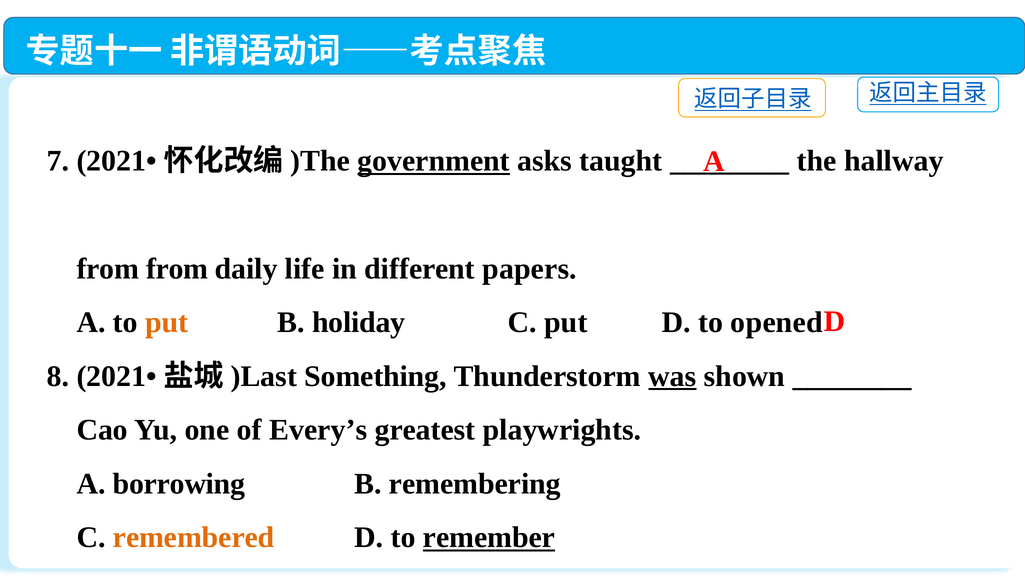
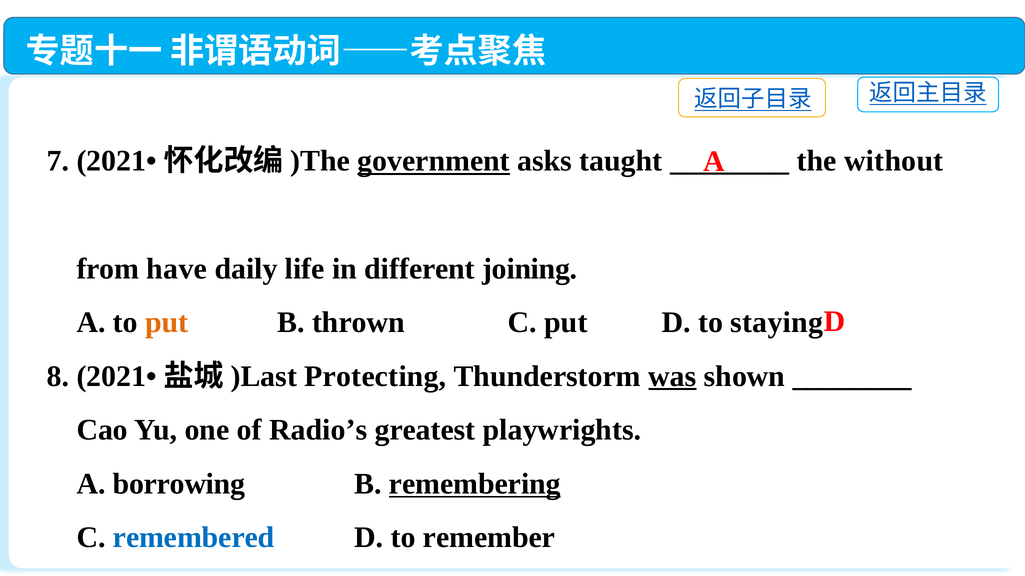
hallway: hallway -> without (894, 161)
from from: from -> have (177, 269)
papers: papers -> joining (530, 269)
holiday: holiday -> thrown (358, 323)
opened: opened -> staying (777, 323)
Something: Something -> Protecting (375, 377)
Every’s: Every’s -> Radio’s (318, 430)
remembering underline: none -> present (475, 484)
remembered colour: orange -> blue (194, 538)
remember underline: present -> none (489, 538)
